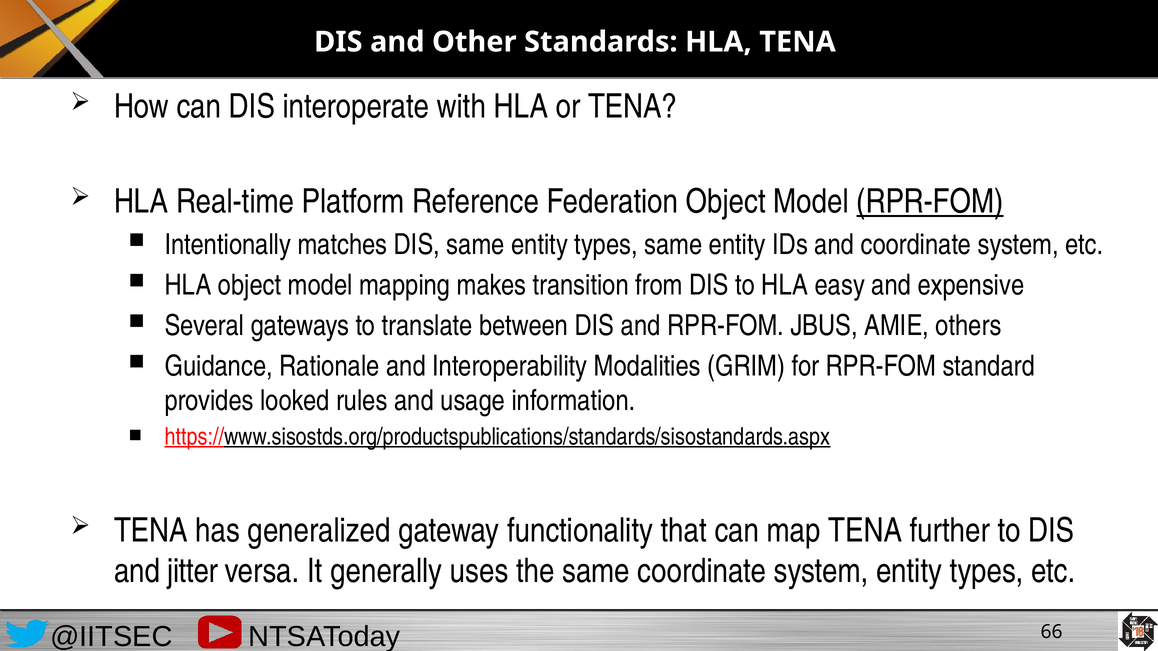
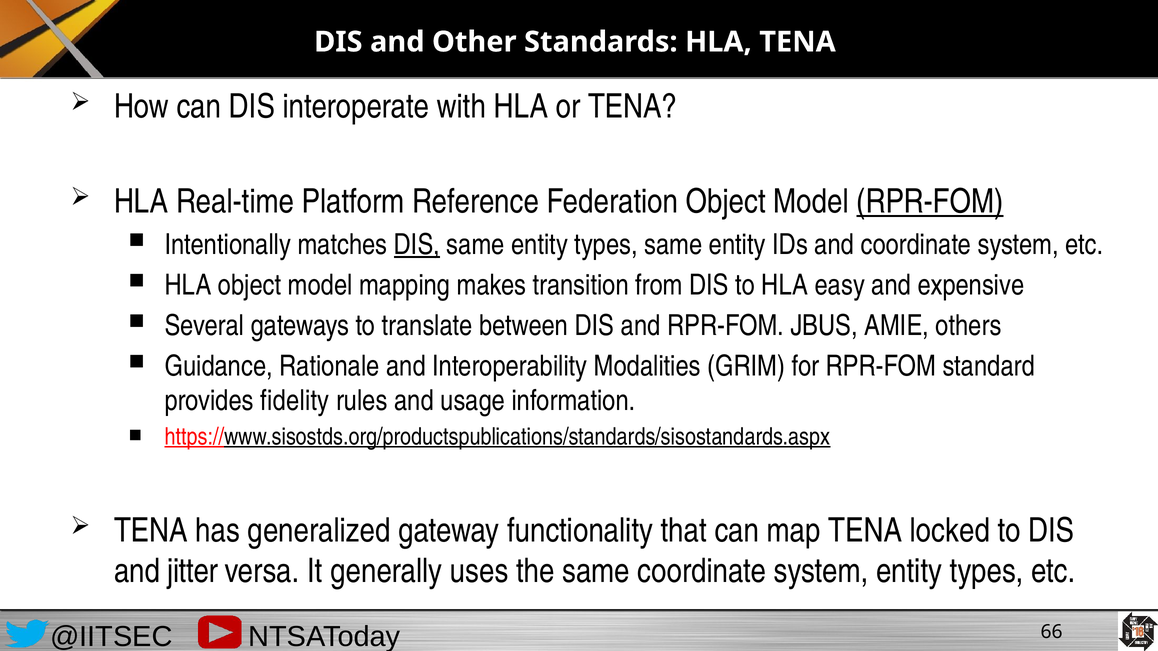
DIS underline: none -> present (417, 245)
looked: looked -> fidelity (295, 401)
further: further -> locked (950, 531)
